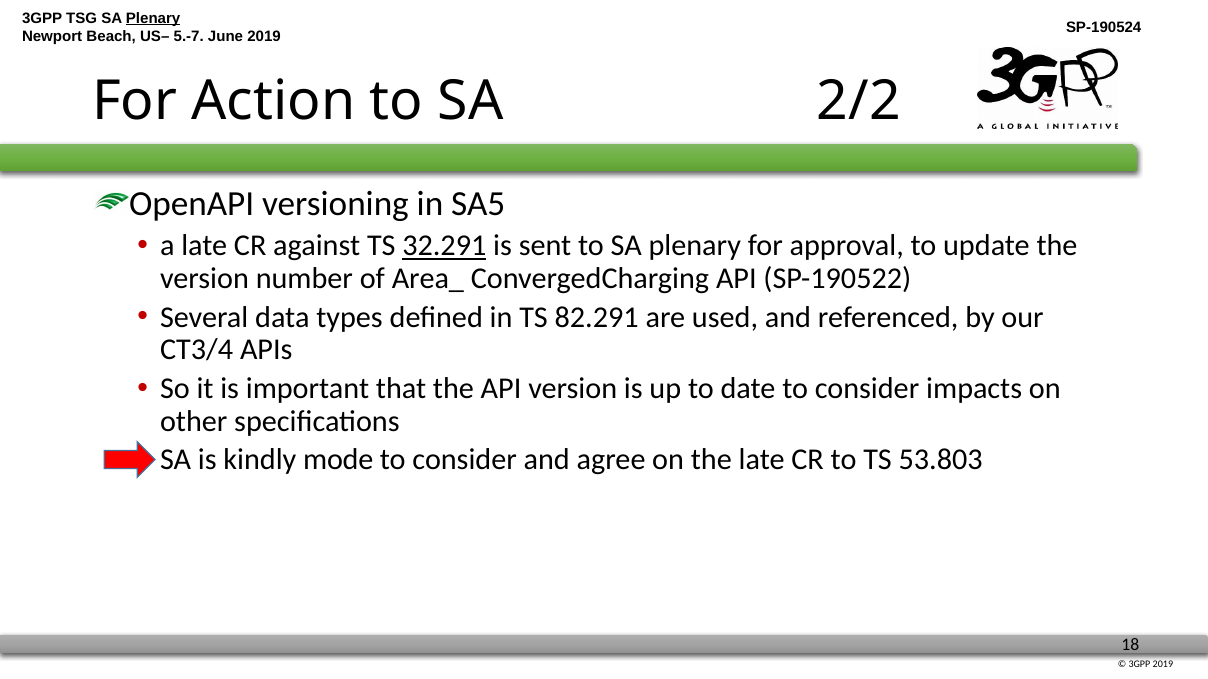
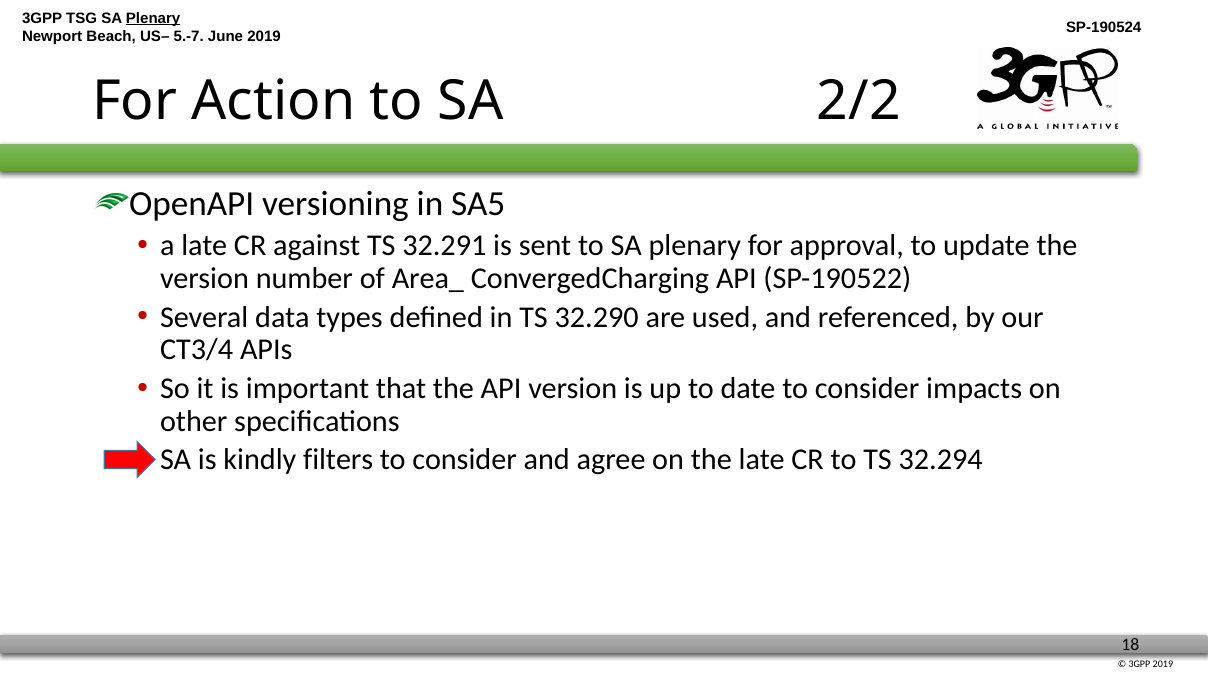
32.291 underline: present -> none (444, 246)
82.291: 82.291 -> 32.290 (597, 317)
mode: mode -> filters (338, 460)
53.803: 53.803 -> 32.294 (941, 460)
